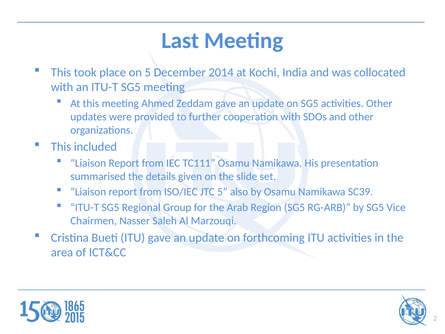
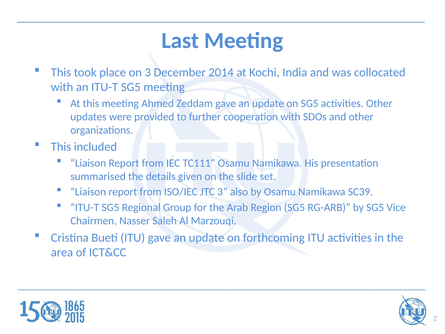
on 5: 5 -> 3 (148, 72)
JTC 5: 5 -> 3 (222, 192)
